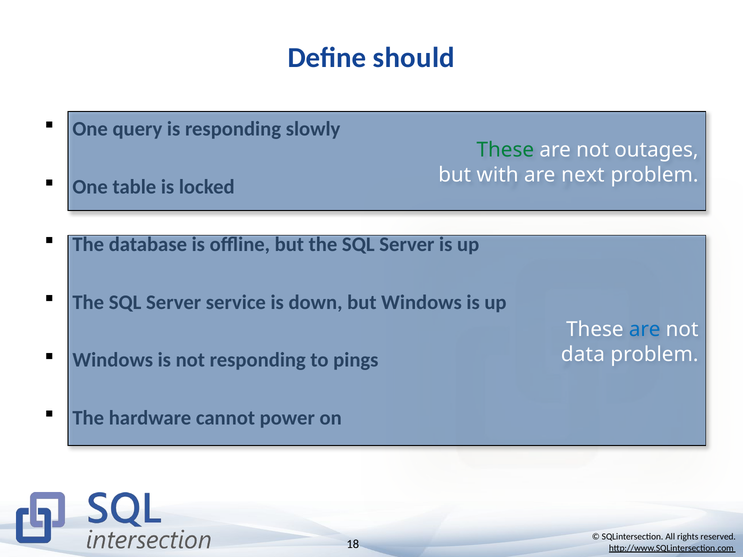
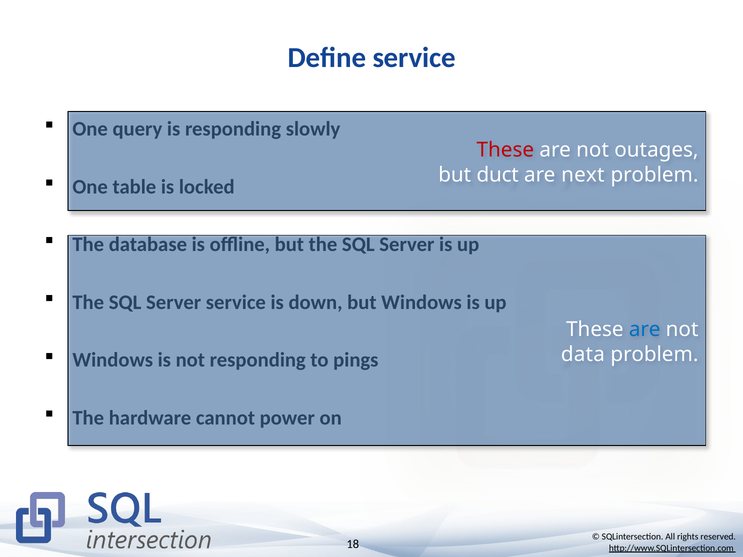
Define should: should -> service (414, 58)
These colour: green -> red (505, 150)
with: with -> duct (498, 175)
